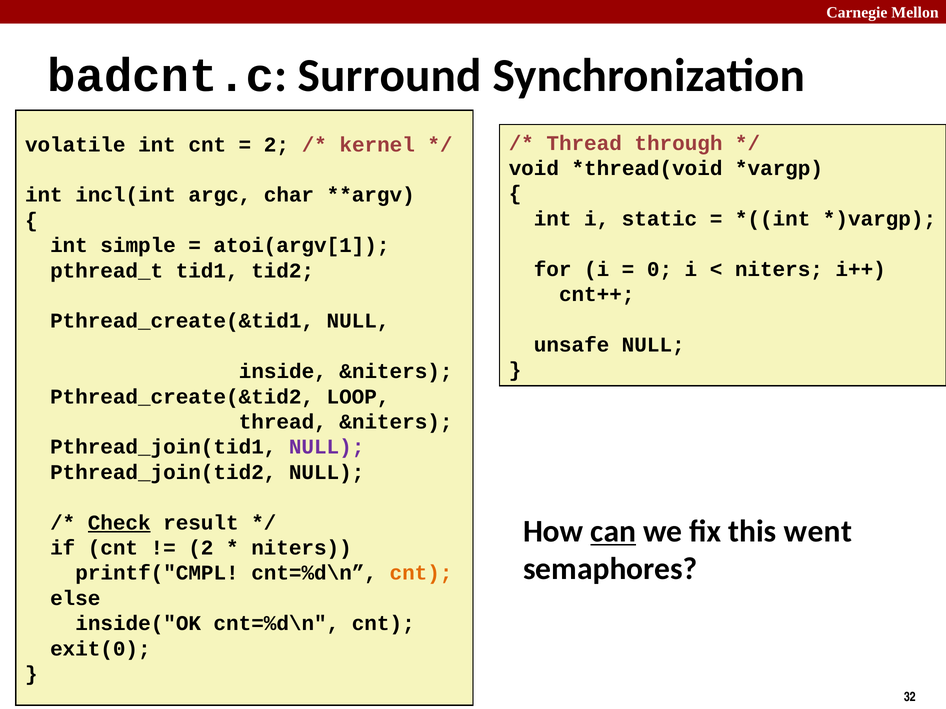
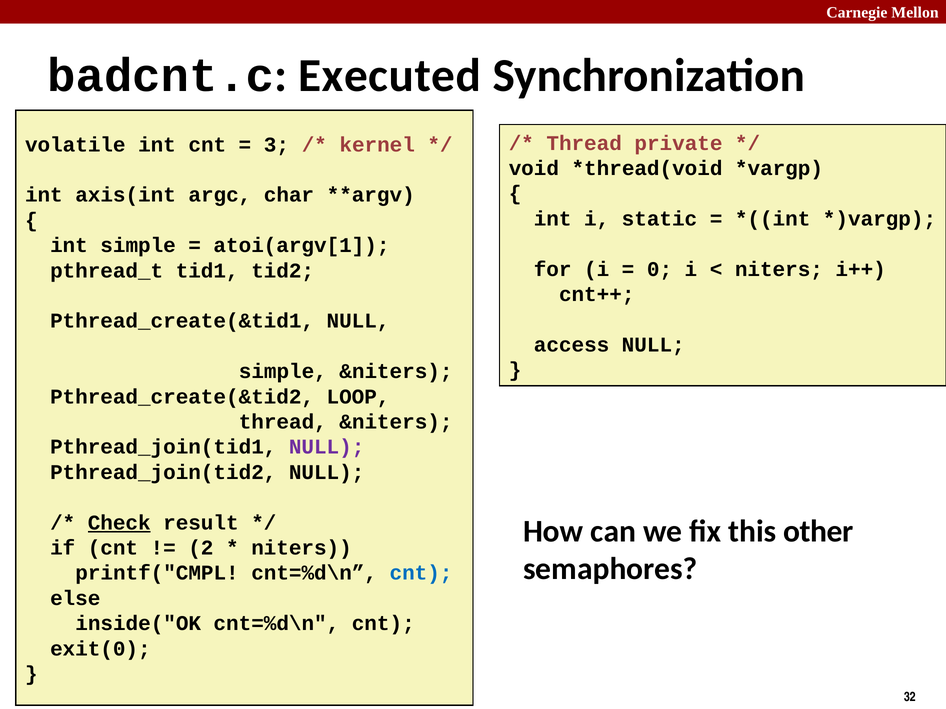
Surround: Surround -> Executed (390, 76)
through: through -> private (679, 143)
2: 2 -> 3 (276, 145)
incl(int: incl(int -> axis(int (126, 195)
unsafe: unsafe -> access (572, 345)
inside: inside -> simple (283, 372)
can underline: present -> none (613, 532)
went: went -> other (818, 532)
cnt colour: orange -> blue (421, 573)
